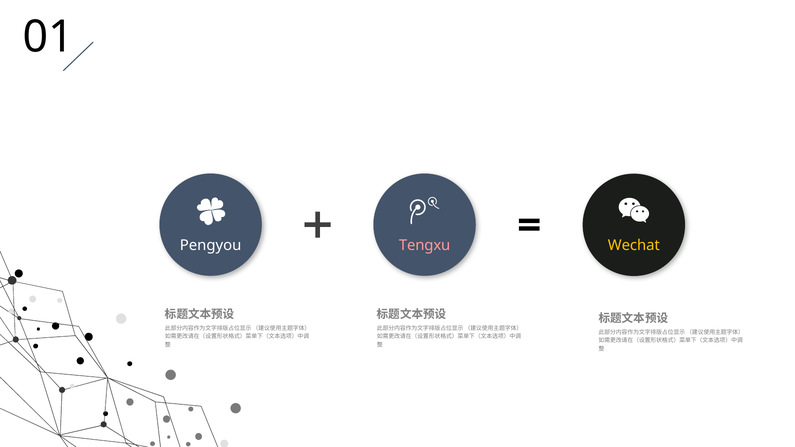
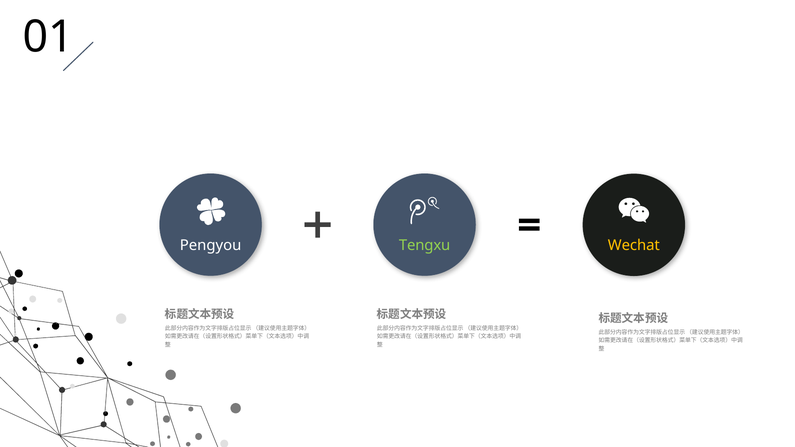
Tengxu colour: pink -> light green (425, 245)
